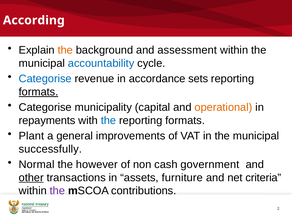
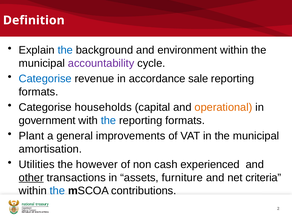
According: According -> Definition (34, 20)
the colour: orange -> blue (65, 50)
assessment: assessment -> environment (187, 50)
accountability colour: blue -> purple (101, 63)
sets: sets -> sale (198, 79)
formats underline: present -> none (39, 92)
municipality: municipality -> households (103, 107)
repayments: repayments -> government (47, 120)
successfully: successfully -> amortisation (50, 149)
Normal: Normal -> Utilities (37, 164)
government: government -> experienced (210, 164)
the colour: purple -> blue (57, 191)
